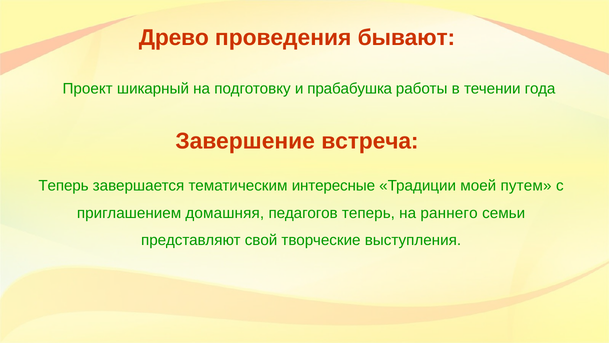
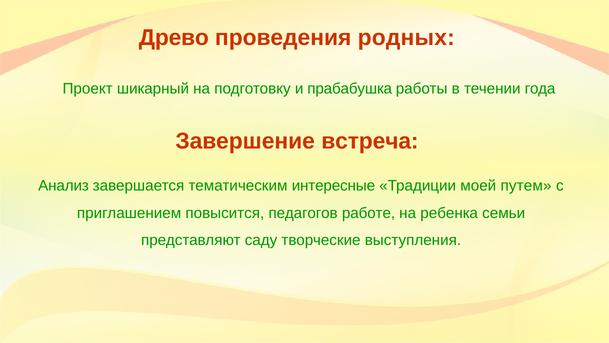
бывают: бывают -> родных (406, 38)
Теперь: Теперь -> Анализ (64, 185)
домашняя: домашняя -> повысится (225, 213)
педагогов теперь: теперь -> работе (368, 213)
раннего: раннего -> ребенка (449, 213)
свой: свой -> саду (261, 240)
